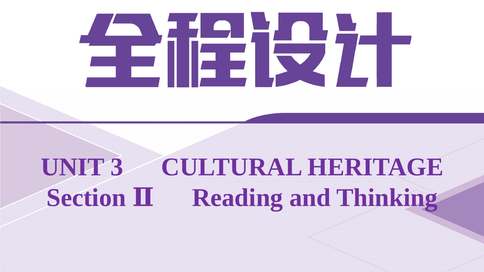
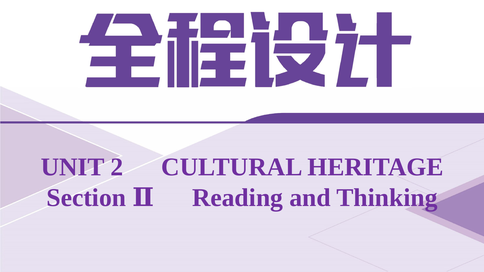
3: 3 -> 2 (117, 167)
